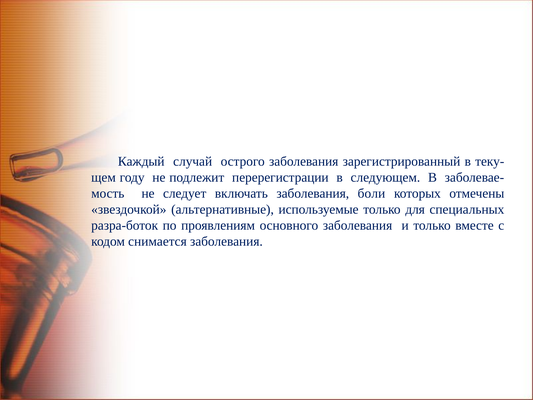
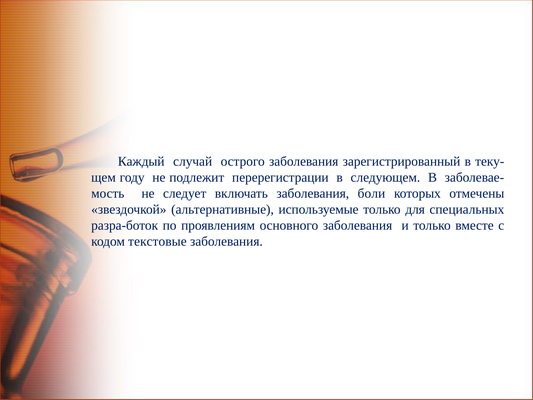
снимается: снимается -> текстовые (157, 241)
